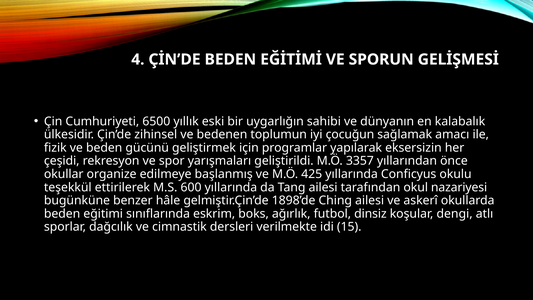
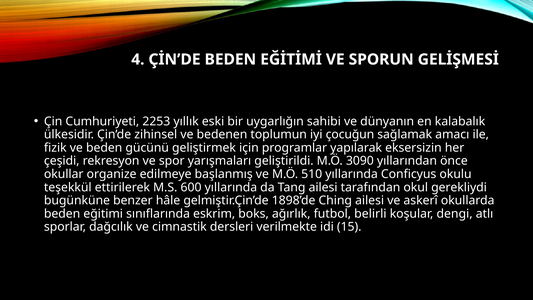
6500: 6500 -> 2253 (156, 121)
3357: 3357 -> 3090 (360, 161)
425: 425 -> 510 (312, 174)
nazariyesi: nazariyesi -> gerekliydi (459, 187)
dinsiz: dinsiz -> belirli (370, 214)
